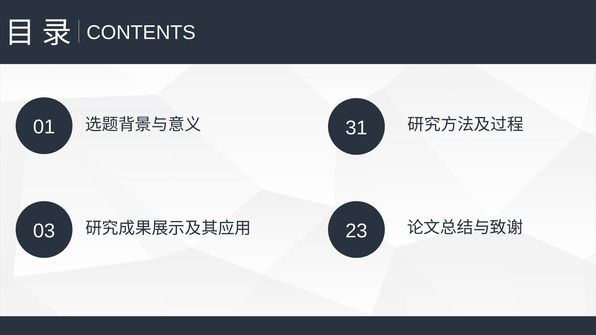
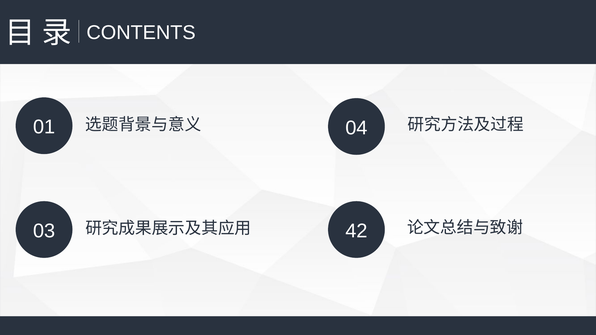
31: 31 -> 04 (356, 128)
23: 23 -> 42 (356, 231)
